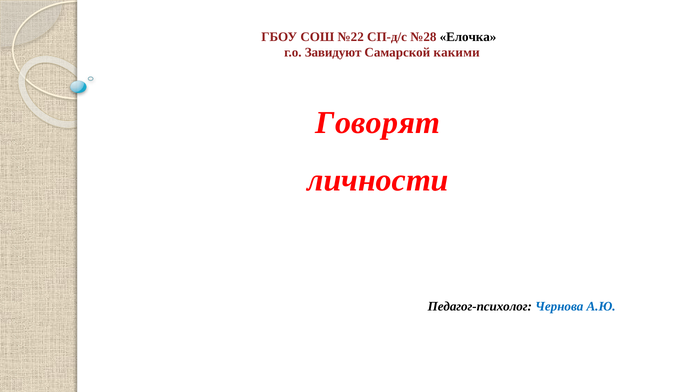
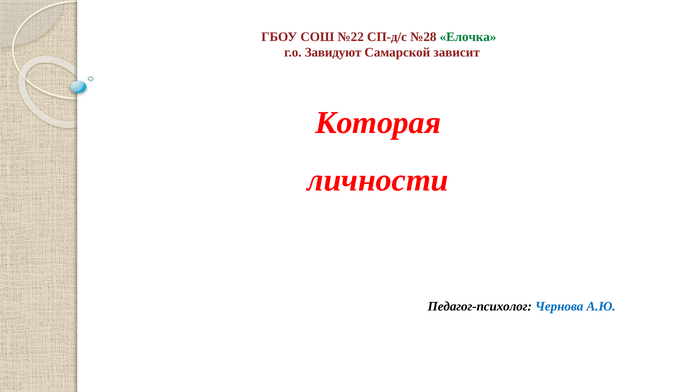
Елочка colour: black -> green (468, 37)
какими: какими -> зависит (457, 52)
Говорят: Говорят -> Которая (378, 123)
